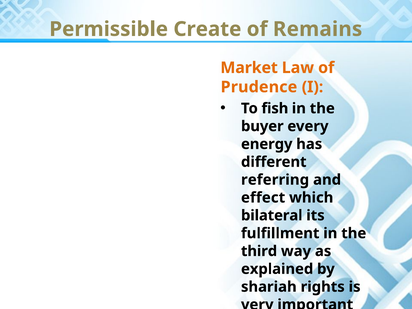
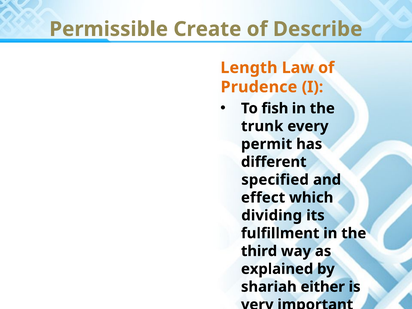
Remains: Remains -> Describe (318, 29)
Market: Market -> Length (249, 68)
buyer: buyer -> trunk (262, 126)
energy: energy -> permit (267, 144)
referring: referring -> specified (275, 180)
bilateral: bilateral -> dividing (272, 215)
rights: rights -> either (323, 287)
